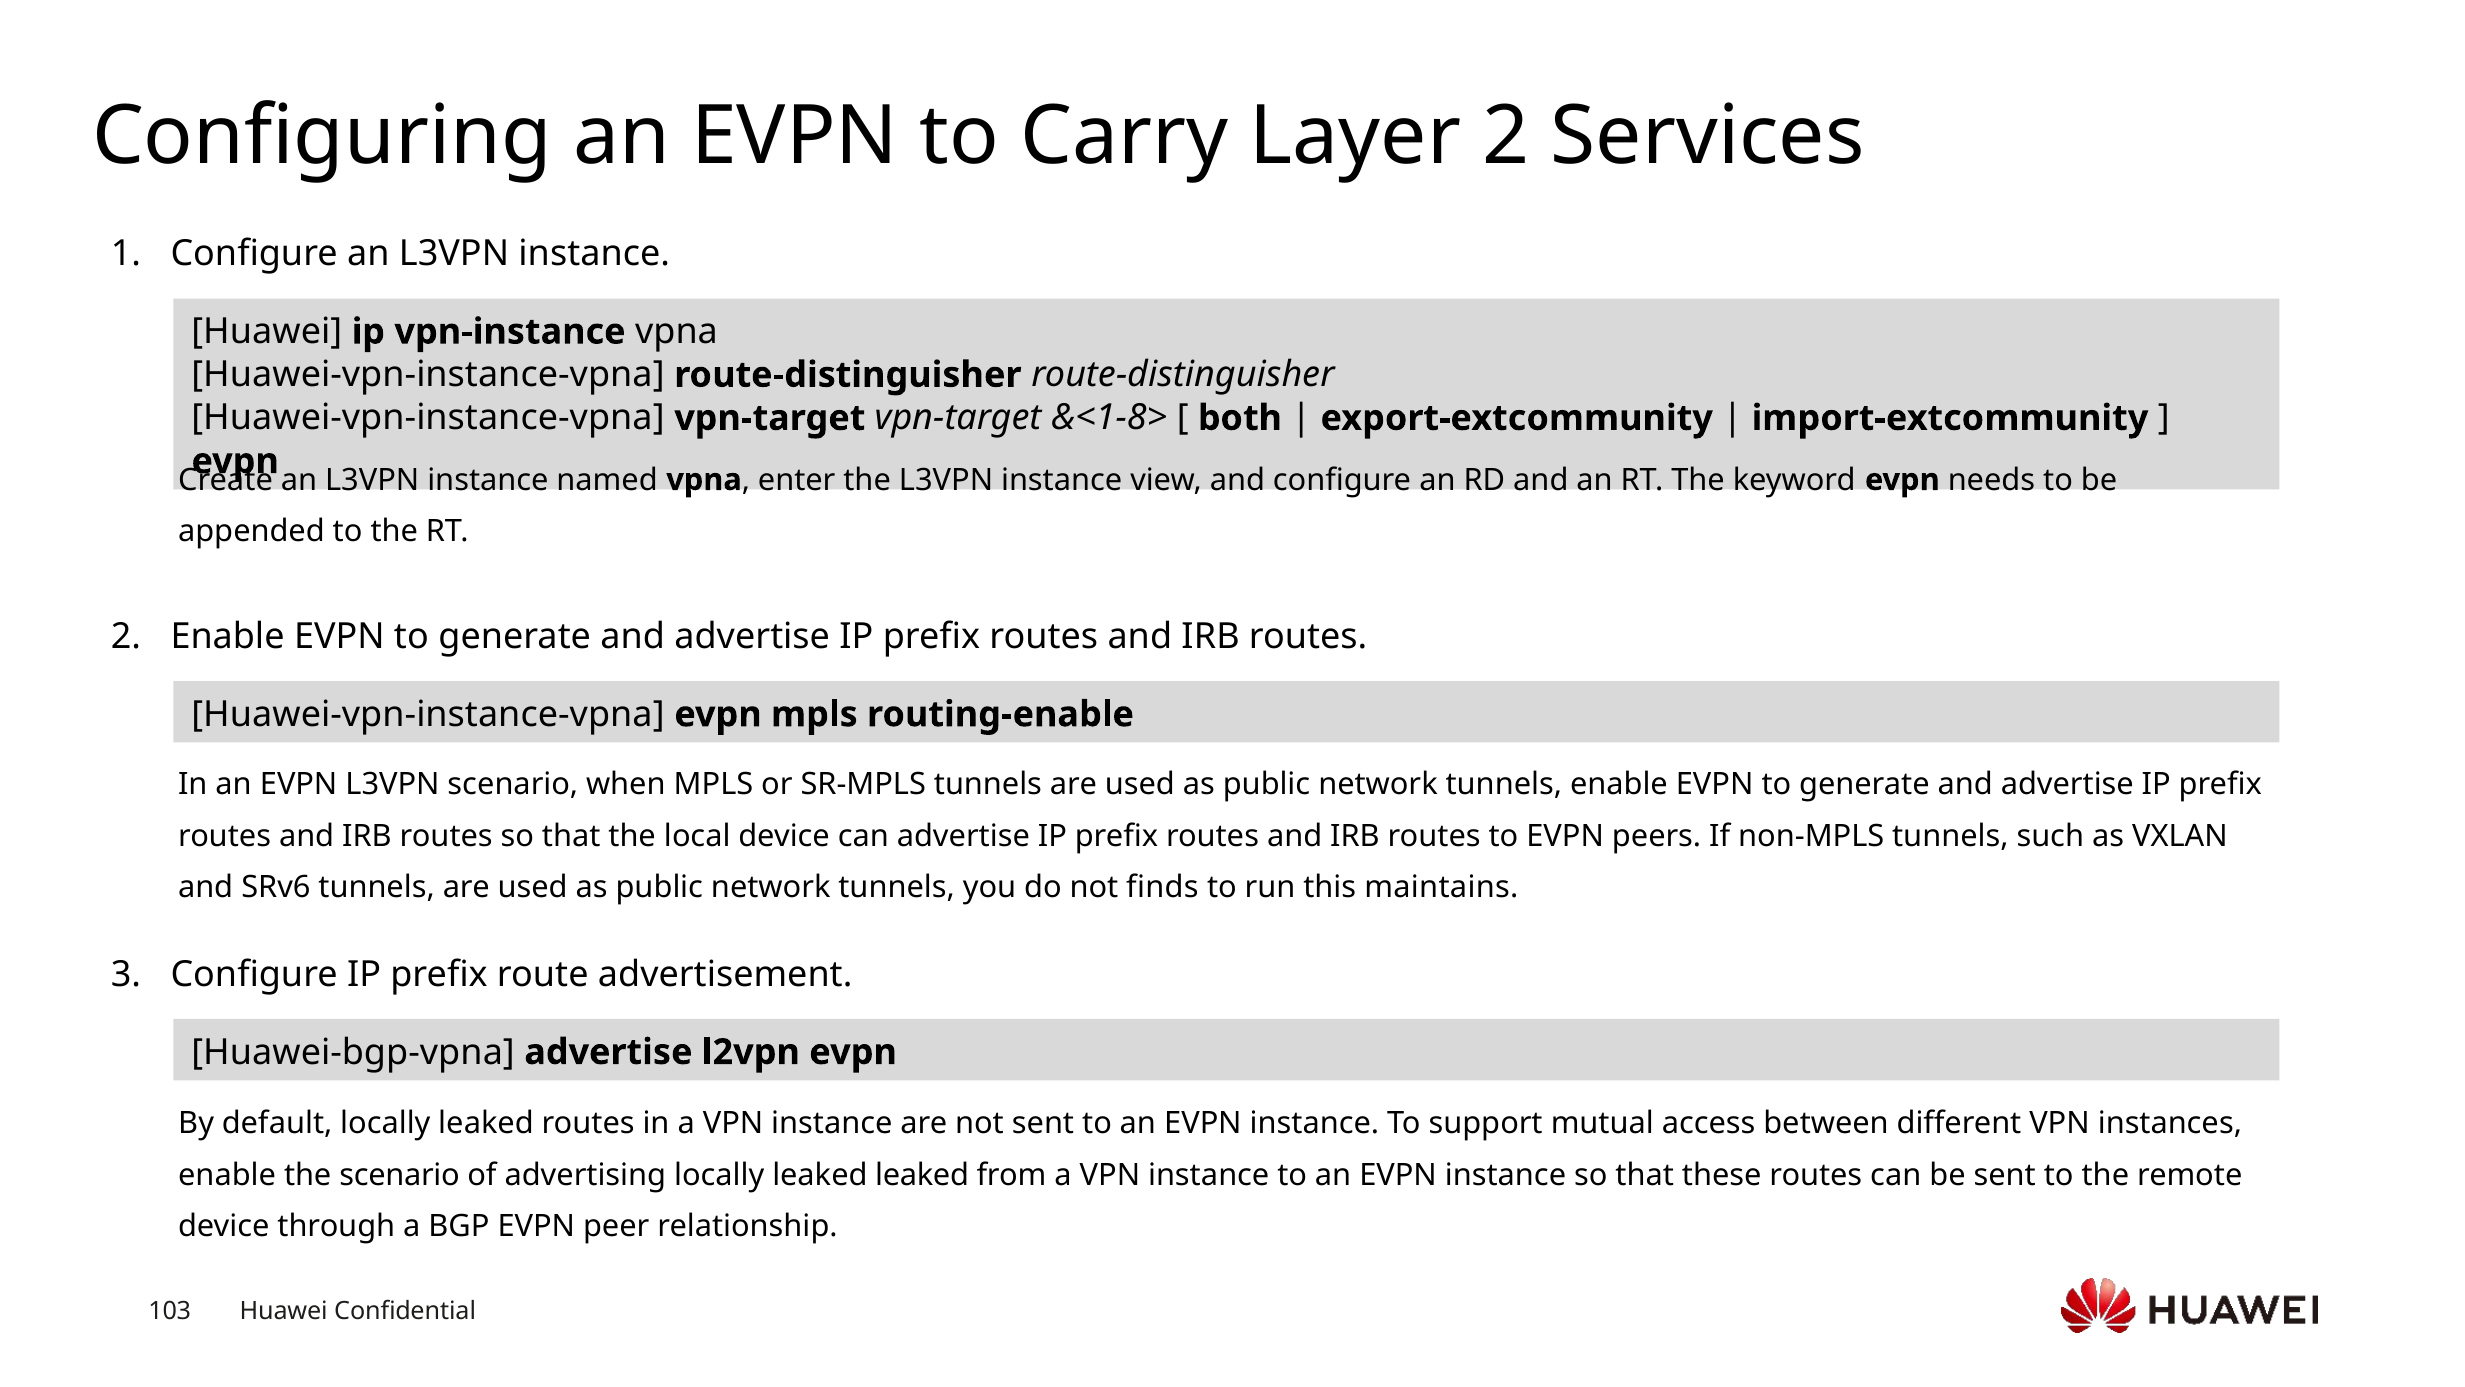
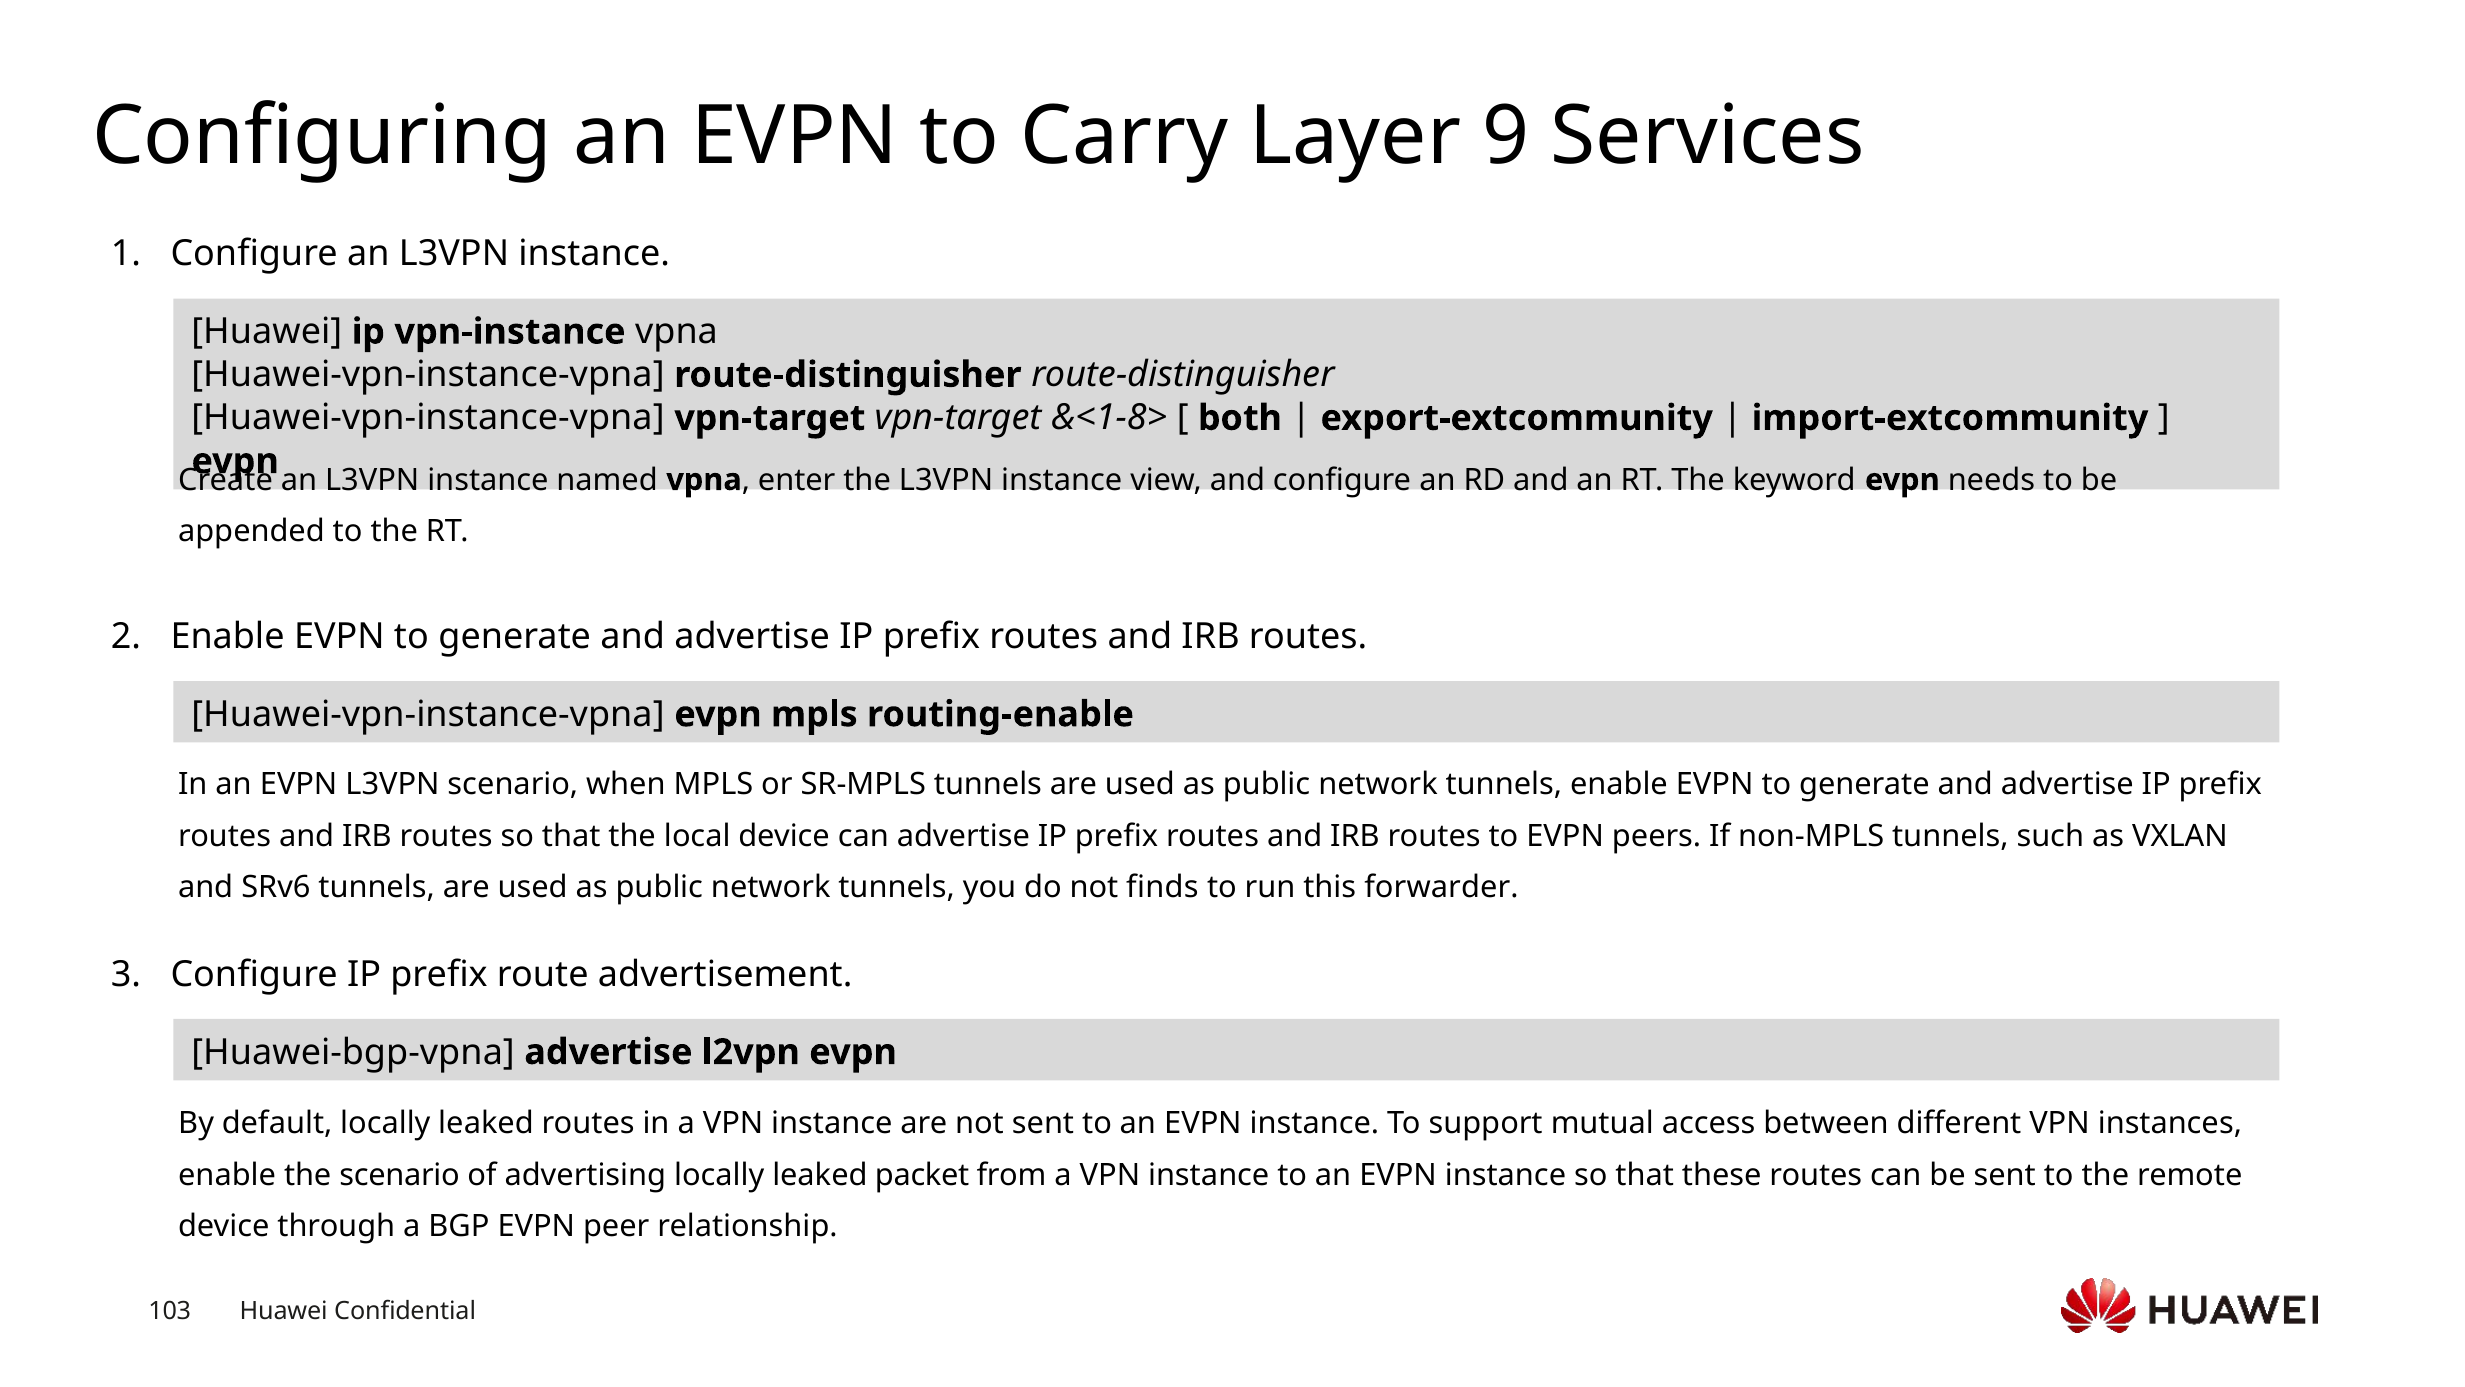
Layer 2: 2 -> 9 (1506, 137)
maintains: maintains -> forwarder (1441, 887)
leaked leaked: leaked -> packet (922, 1175)
